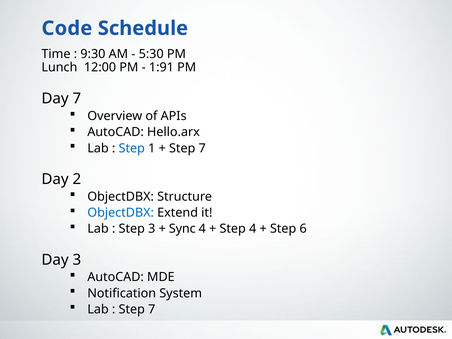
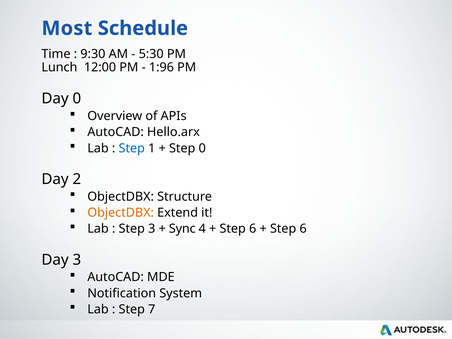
Code: Code -> Most (67, 28)
1:91: 1:91 -> 1:96 (161, 67)
Day 7: 7 -> 0 (77, 99)
7: 7 -> 0 (202, 148)
ObjectDBX colour: blue -> orange (121, 213)
4: 4 -> 6 (253, 229)
